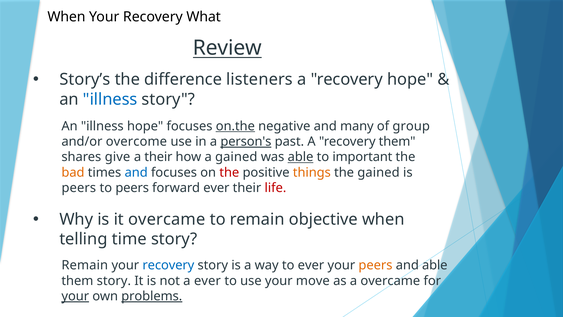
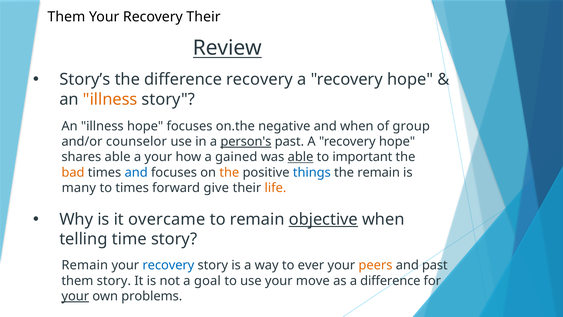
When: When -> Them (66, 17)
Recovery What: What -> Their (204, 17)
difference listeners: listeners -> recovery (260, 79)
illness colour: blue -> orange (110, 99)
on.the underline: present -> none (235, 126)
and many: many -> when (357, 126)
overcome: overcome -> counselor (136, 141)
past A recovery them: them -> hope (397, 141)
shares give: give -> able (118, 157)
a their: their -> your (158, 157)
the colour: red -> orange (229, 172)
things colour: orange -> blue (312, 172)
the gained: gained -> remain (379, 172)
peers: peers -> many (79, 188)
to peers: peers -> times (132, 188)
forward ever: ever -> give (216, 188)
life colour: red -> orange (275, 188)
objective underline: none -> present (323, 219)
and able: able -> past (435, 265)
a ever: ever -> goal (207, 280)
a overcame: overcame -> difference (390, 280)
problems underline: present -> none (152, 296)
